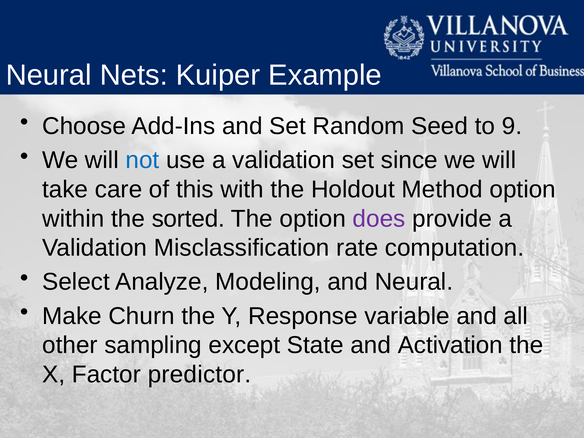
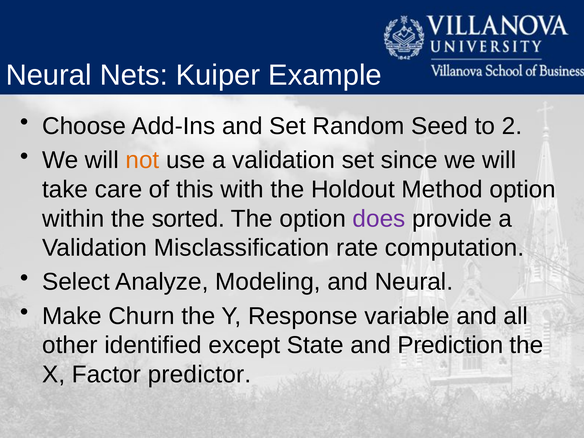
9: 9 -> 2 (512, 126)
not colour: blue -> orange (142, 160)
sampling: sampling -> identified (153, 345)
Activation: Activation -> Prediction (450, 345)
